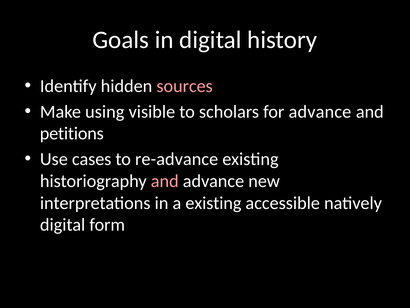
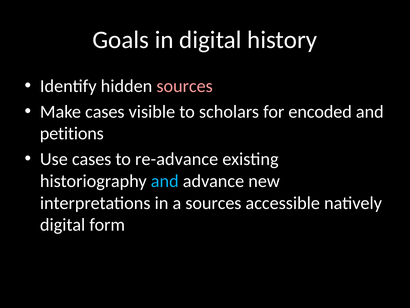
Make using: using -> cases (105, 112)
for advance: advance -> encoded (320, 112)
and colour: pink -> light blue (165, 181)
a existing: existing -> sources (213, 203)
